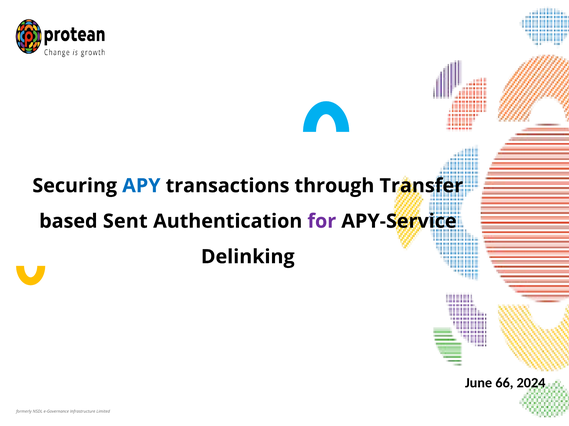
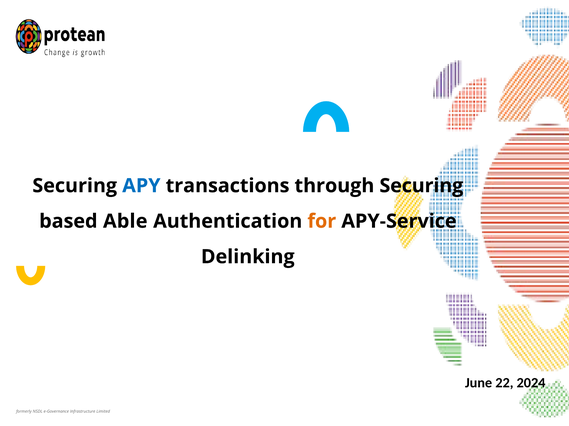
through Transfer: Transfer -> Securing (421, 186)
Sent: Sent -> Able (125, 222)
for colour: purple -> orange (322, 222)
66: 66 -> 22 (504, 384)
